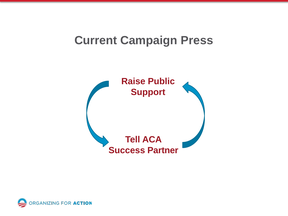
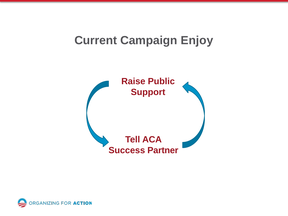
Press: Press -> Enjoy (197, 40)
